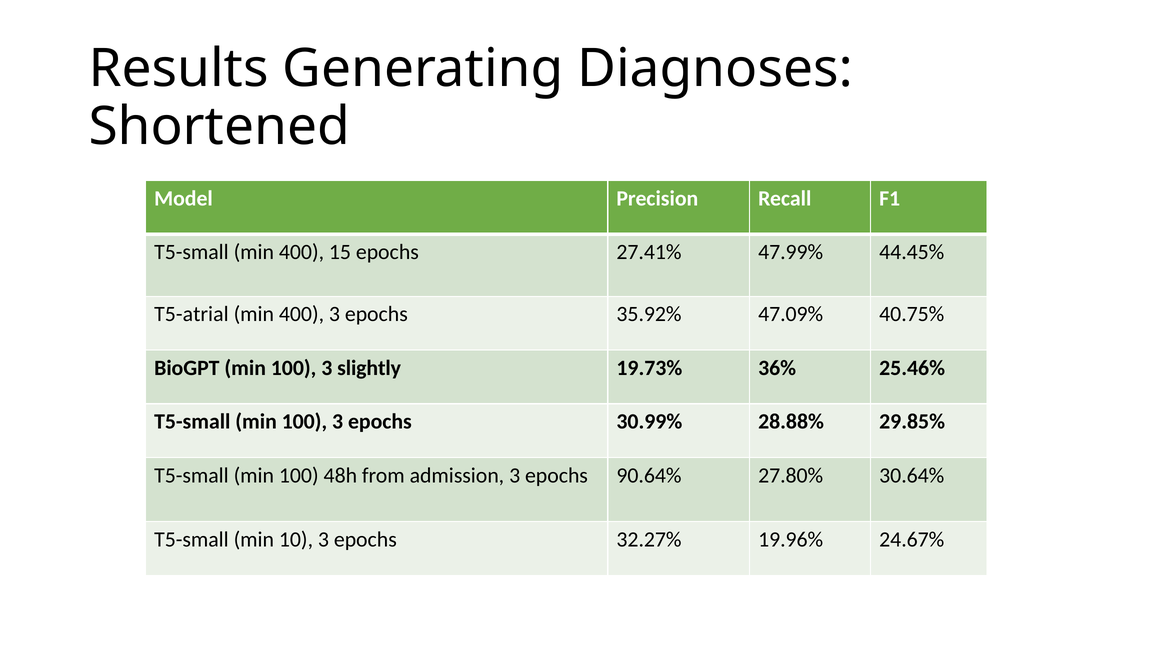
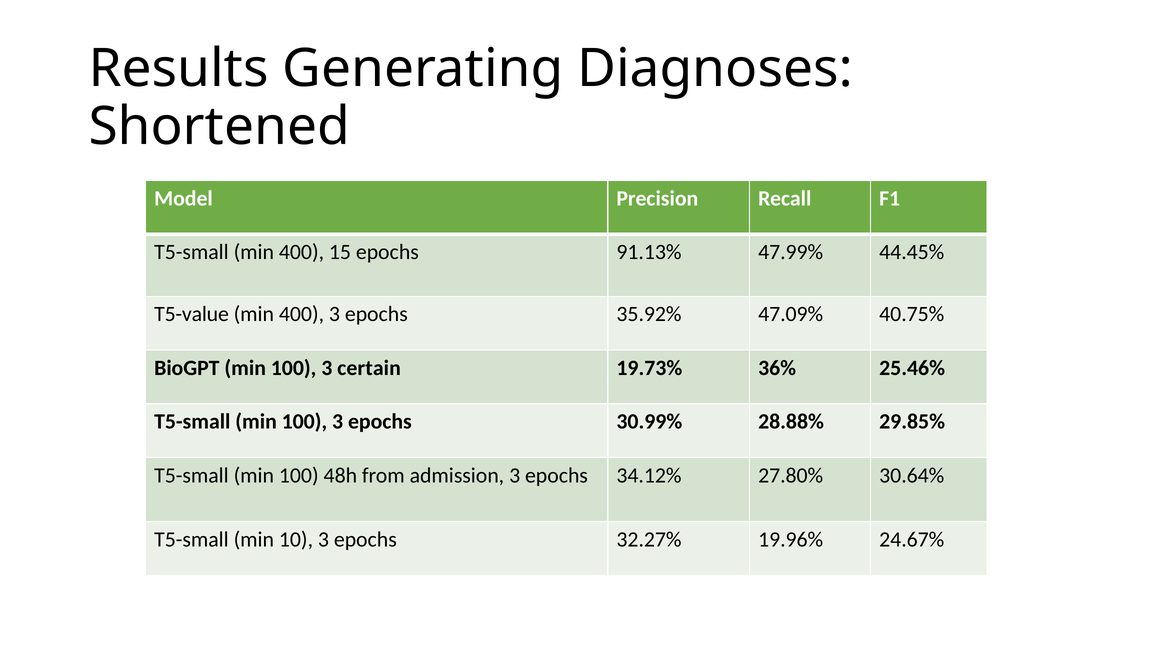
27.41%: 27.41% -> 91.13% (649, 252)
T5-atrial: T5-atrial -> T5-value (192, 314)
slightly: slightly -> certain (369, 368)
90.64%: 90.64% -> 34.12% (649, 475)
